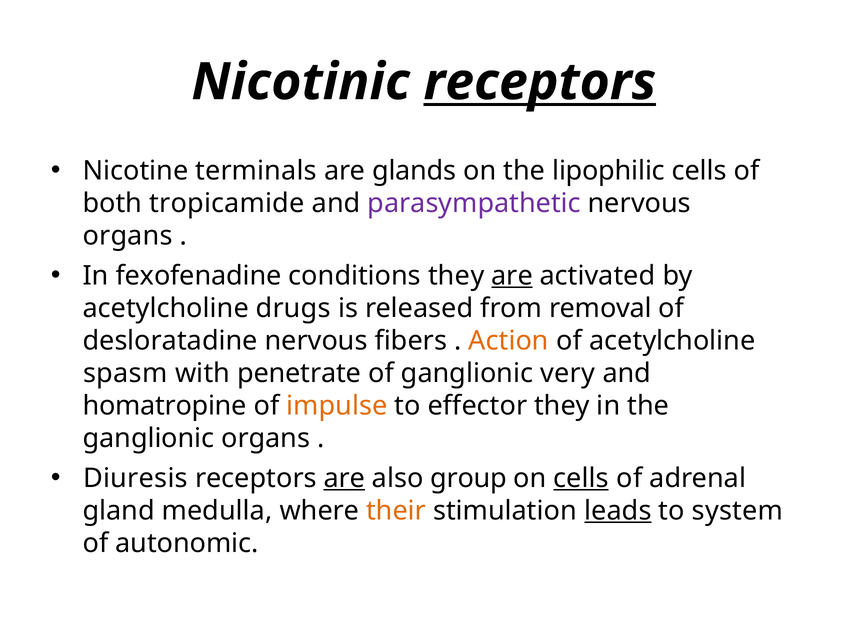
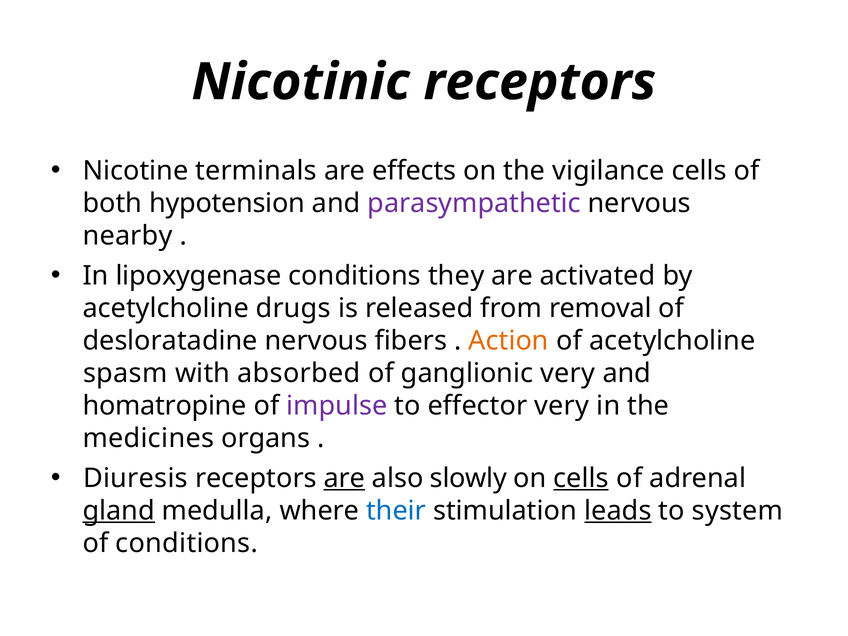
receptors underline: present -> none (540, 82)
glands: glands -> effects (414, 171)
lipophilic: lipophilic -> vigilance (608, 171)
tropicamide: tropicamide -> hypotension (227, 203)
organs: organs -> nearby (128, 236)
fexofenadine: fexofenadine -> lipoxygenase (199, 276)
are underline: present -> none (512, 276)
penetrate: penetrate -> absorbed (299, 373)
impulse colour: orange -> purple (337, 406)
effector they: they -> very (562, 406)
ganglionic: ganglionic -> medicines (148, 438)
group: group -> slowly (468, 478)
gland underline: none -> present (119, 511)
their colour: orange -> blue (396, 511)
of autonomic: autonomic -> conditions (187, 543)
